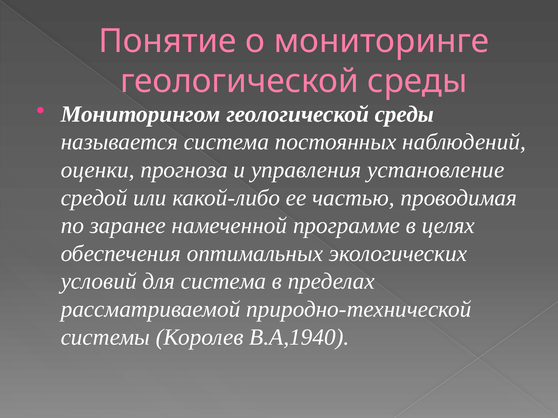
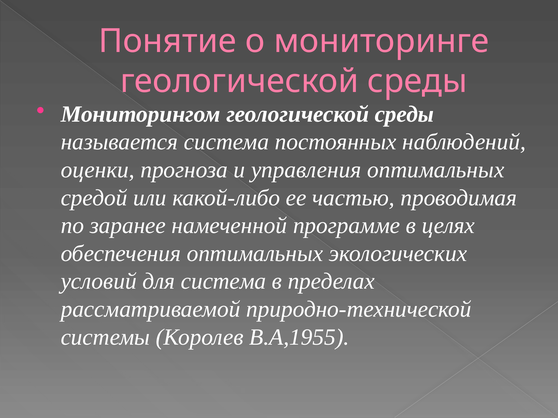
управления установление: установление -> оптимальных (436, 170)
В.А,1940: В.А,1940 -> В.А,1955 (299, 337)
